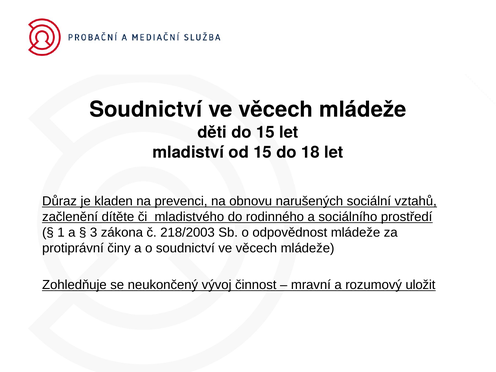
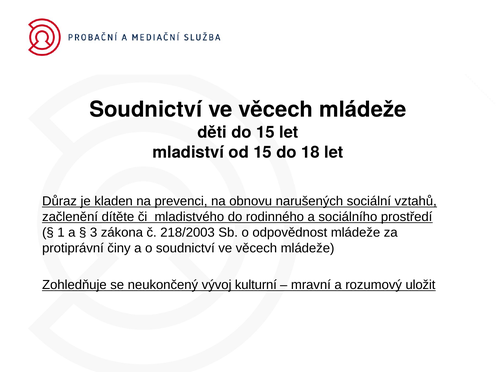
činnost: činnost -> kulturní (256, 285)
